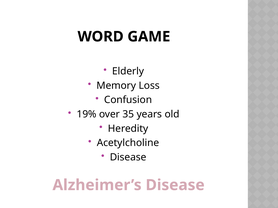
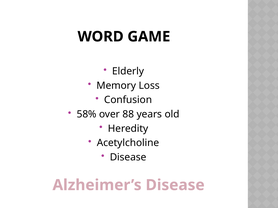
19%: 19% -> 58% (87, 114)
35: 35 -> 88 (128, 114)
